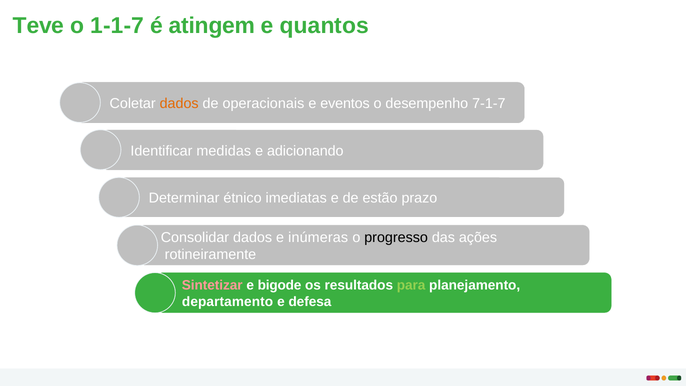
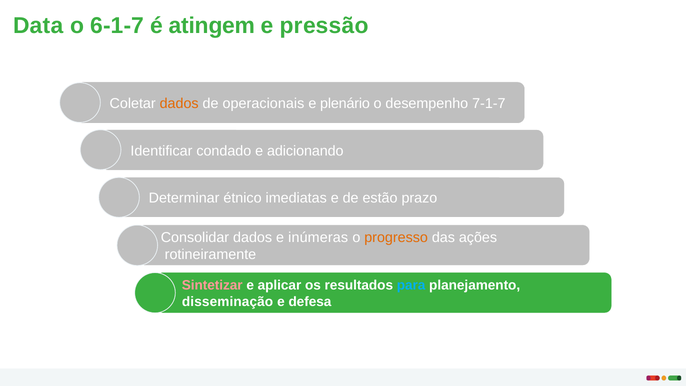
Teve: Teve -> Data (38, 26)
1-1-7: 1-1-7 -> 6-1-7 (117, 26)
quantos: quantos -> pressão (324, 26)
eventos: eventos -> plenário (345, 104)
medidas: medidas -> condado (224, 151)
progresso colour: black -> orange (396, 237)
bigode: bigode -> aplicar (279, 285)
para colour: light green -> light blue (411, 285)
departamento: departamento -> disseminação (228, 302)
